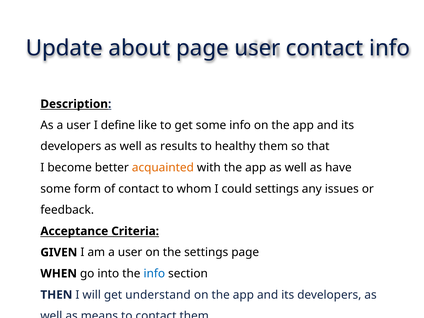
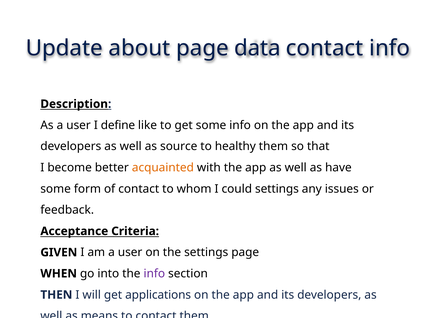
page user: user -> data (257, 48)
results: results -> source (179, 146)
info colour: blue -> purple (154, 274)
understand: understand -> applications (158, 295)
